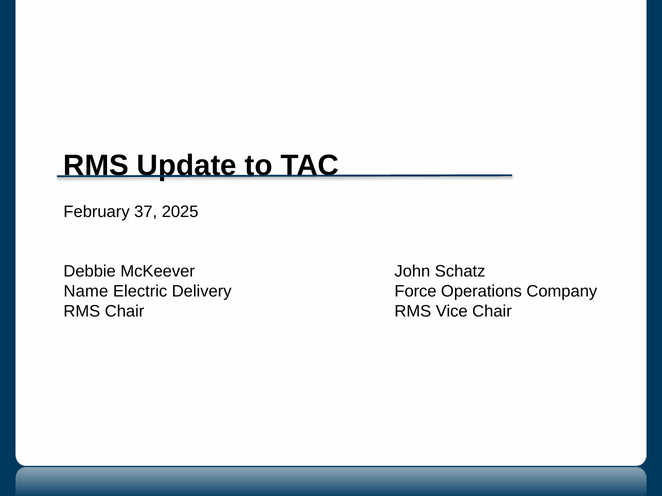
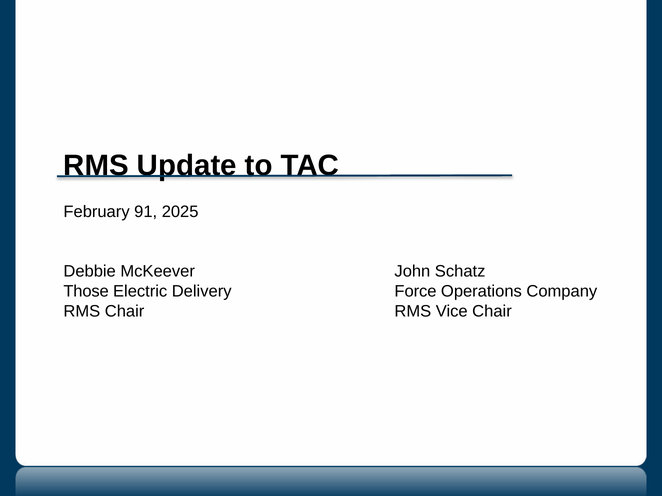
37: 37 -> 91 (146, 212)
Name: Name -> Those (86, 292)
